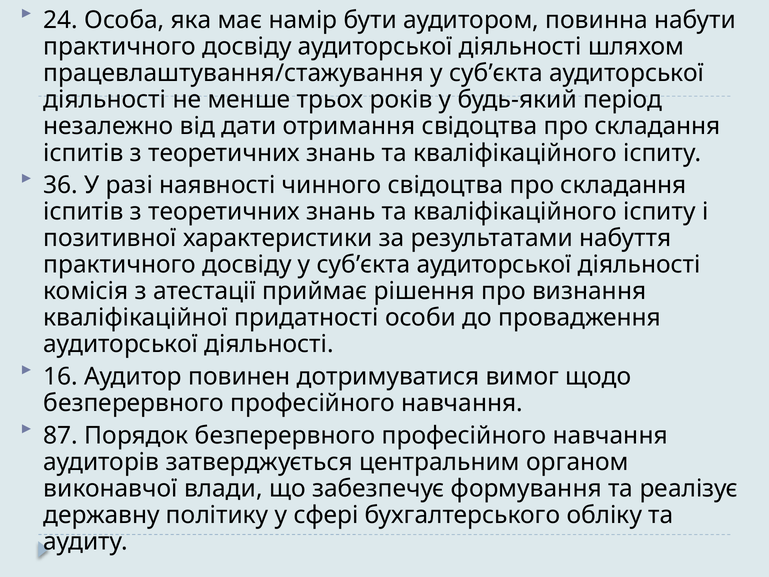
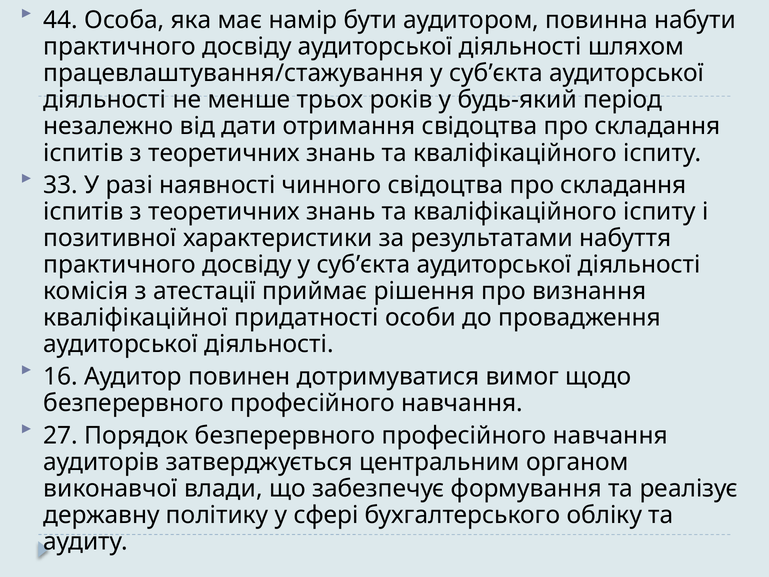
24: 24 -> 44 (61, 20)
36: 36 -> 33 (61, 185)
87: 87 -> 27 (61, 435)
